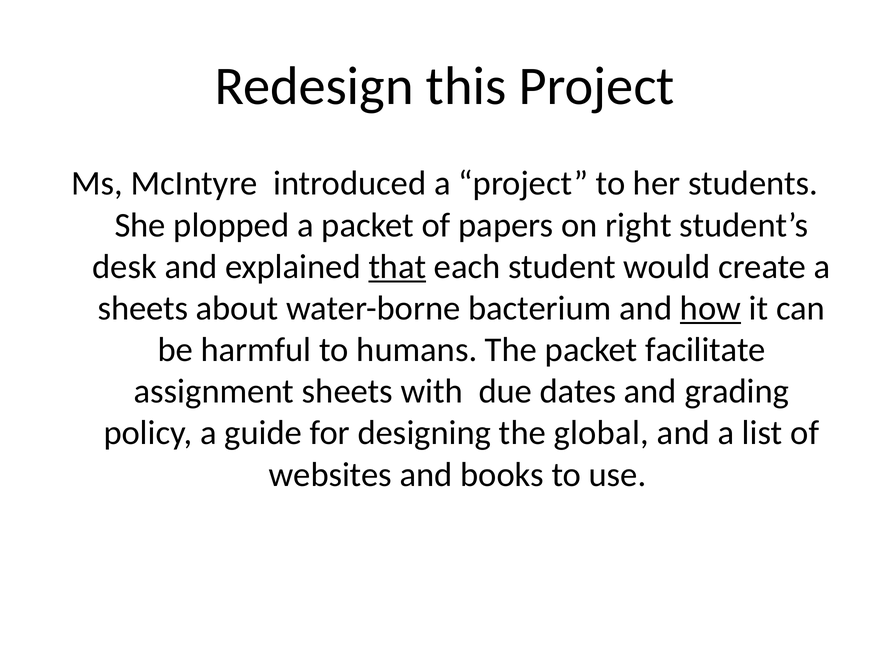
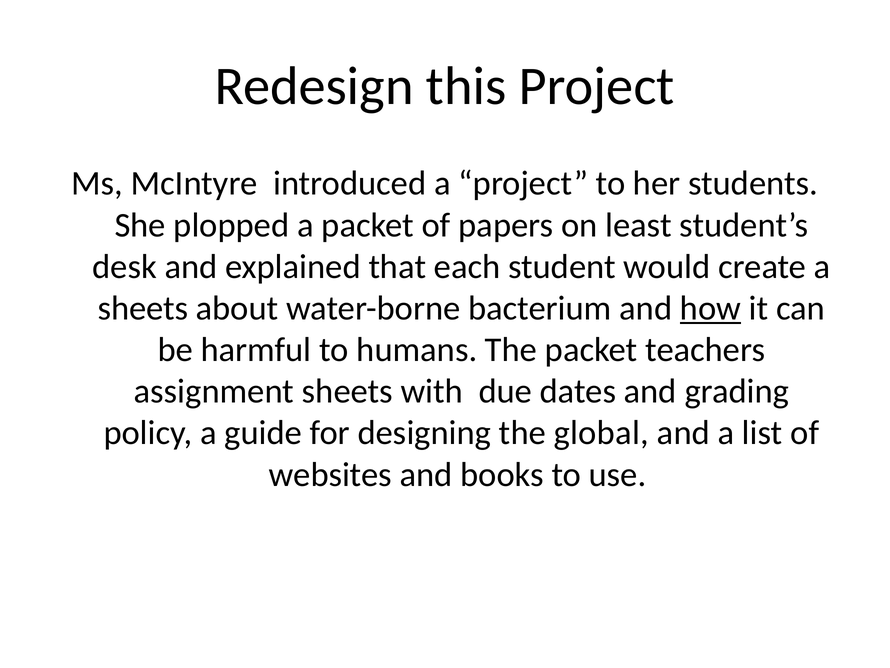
right: right -> least (639, 225)
that underline: present -> none (397, 267)
facilitate: facilitate -> teachers (705, 350)
